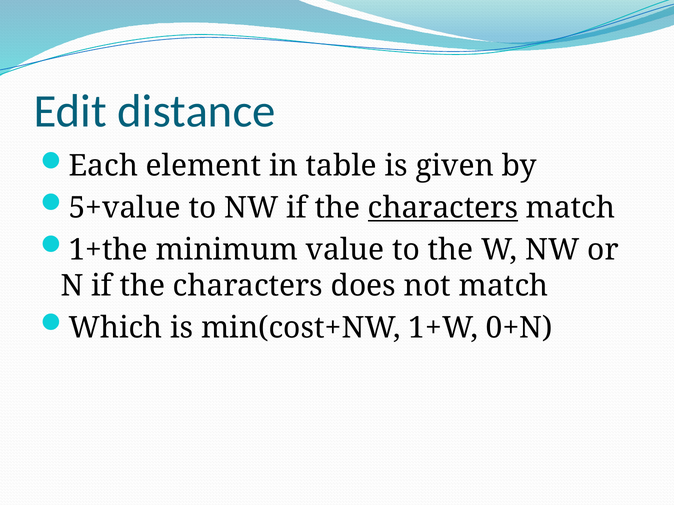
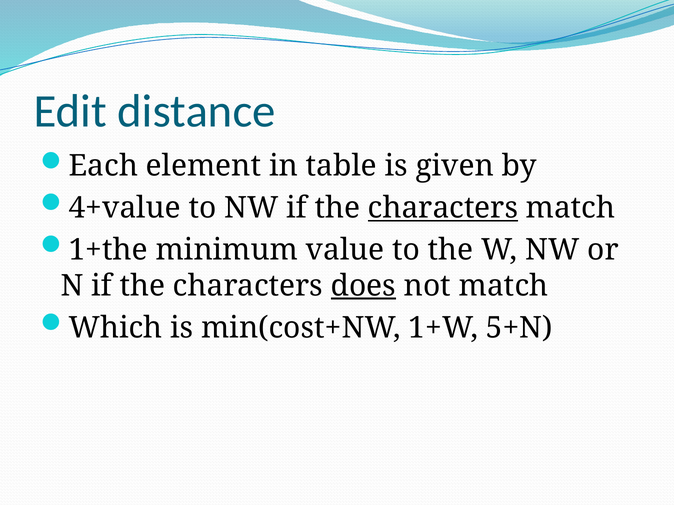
5+value: 5+value -> 4+value (125, 208)
does underline: none -> present (363, 286)
0+N: 0+N -> 5+N (519, 328)
